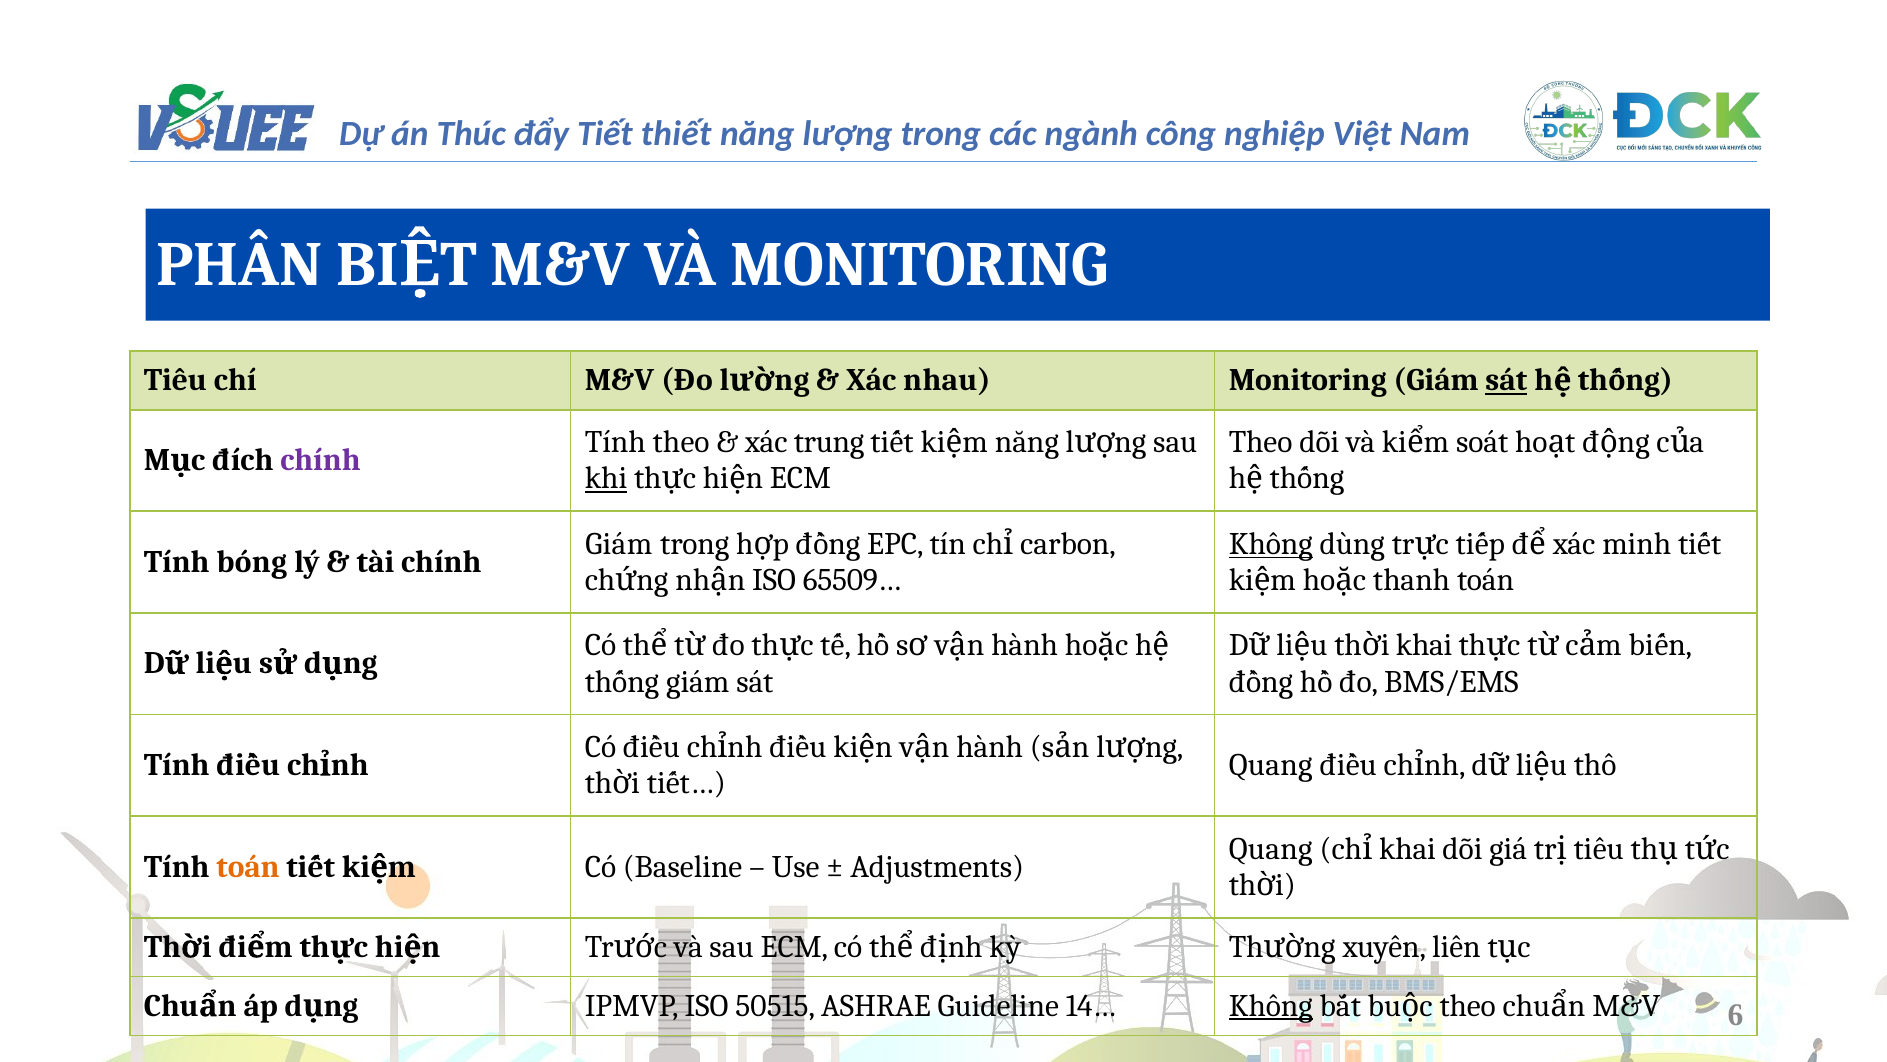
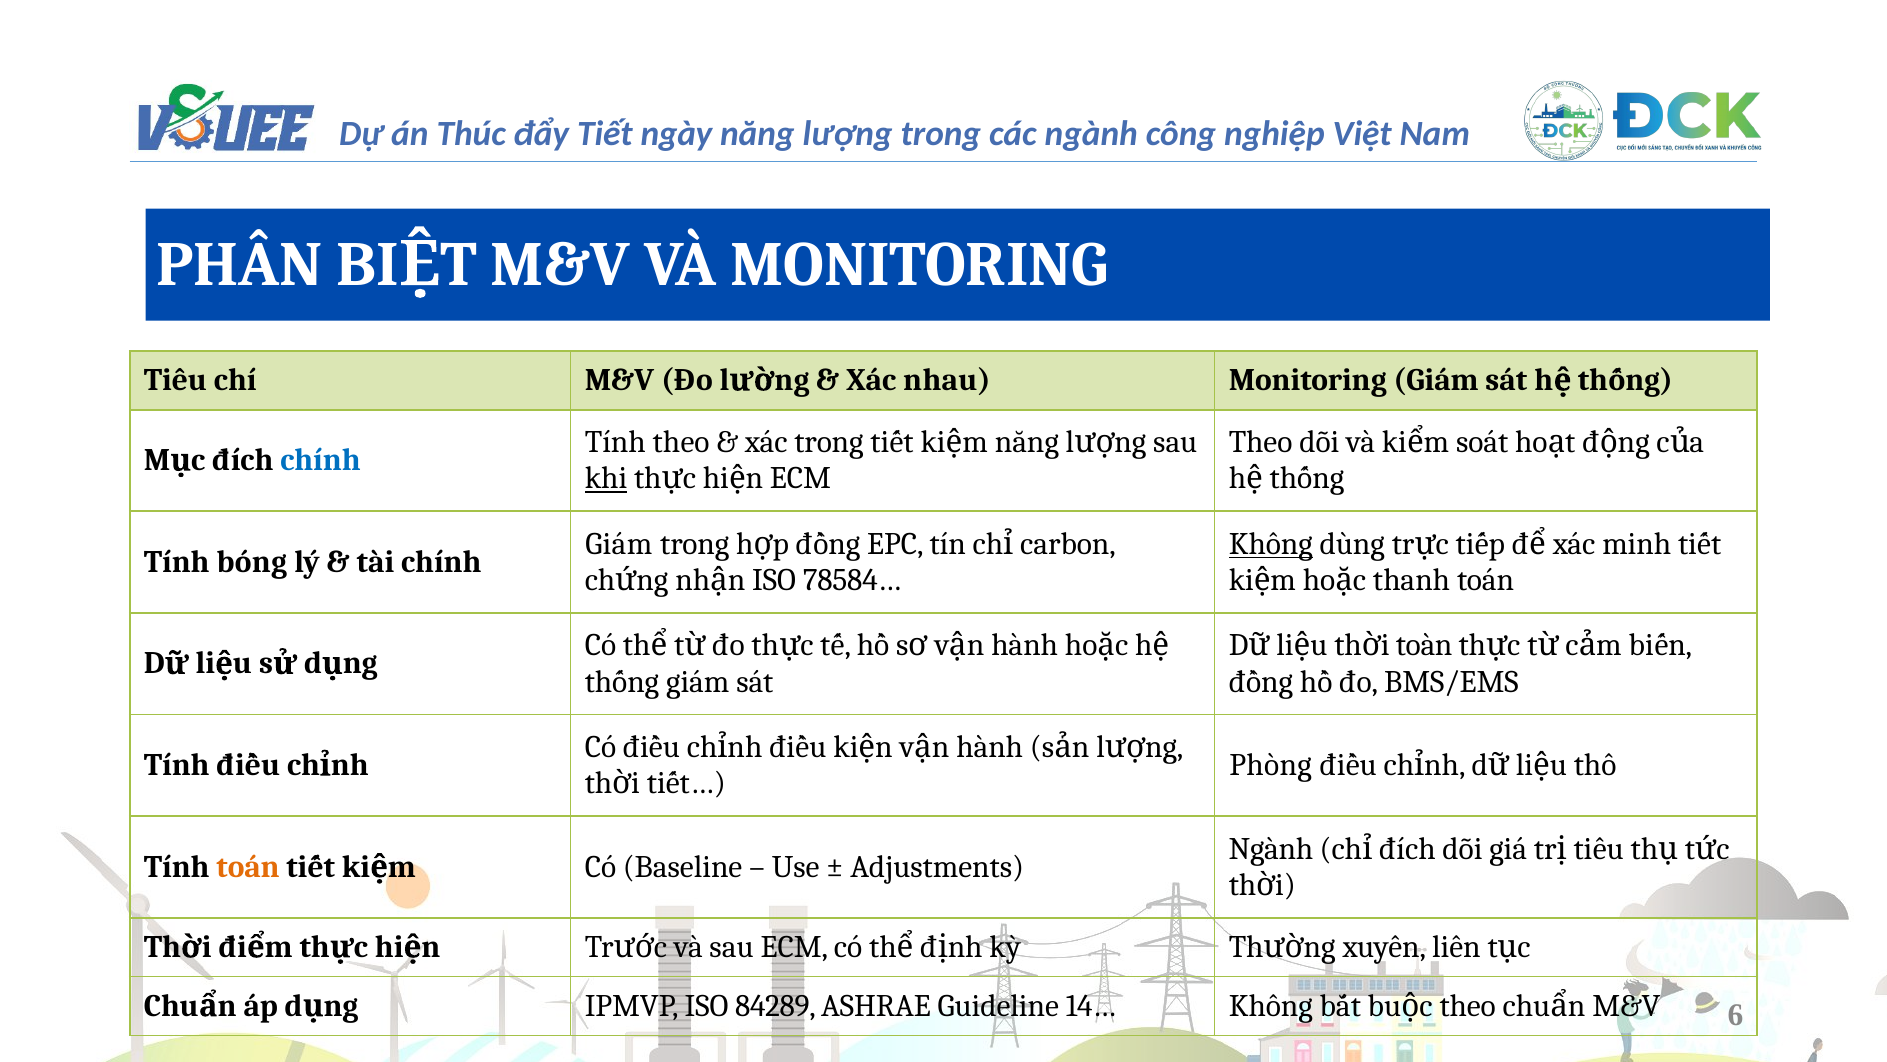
thiết: thiết -> ngày (676, 134)
sát underline: present -> none (1506, 380)
xác trung: trung -> trong (829, 442)
chính colour: purple -> blue (320, 460)
65509…: 65509… -> 78584… (852, 580)
khai: khai -> toàn (1424, 645)
Quang: Quang -> Phòng (1271, 765)
Quang: Quang -> Ngành (1271, 848)
khai: khai -> đích (1407, 848)
50515: 50515 -> 84289 (775, 1005)
Không underline: present -> none (1271, 1005)
